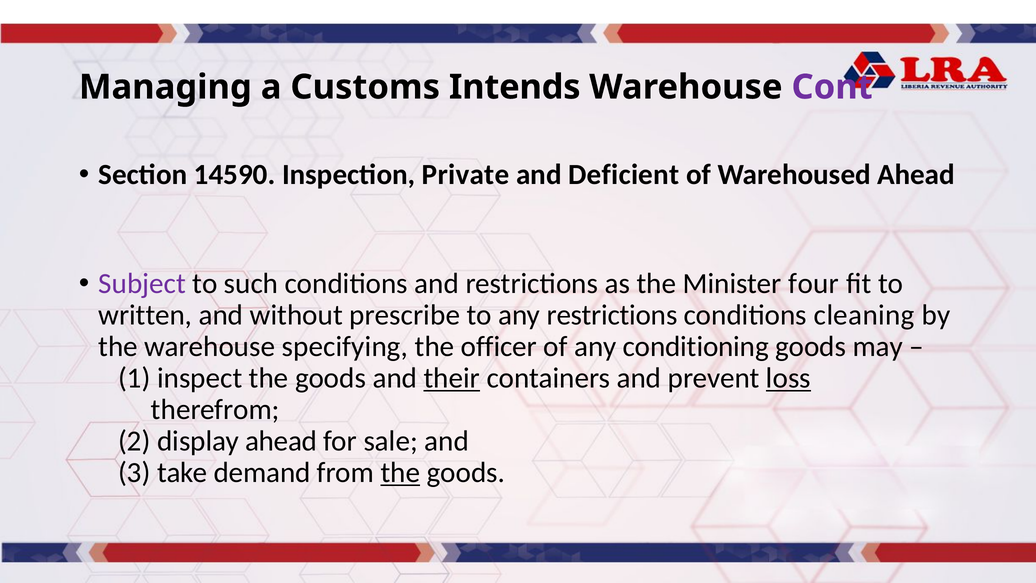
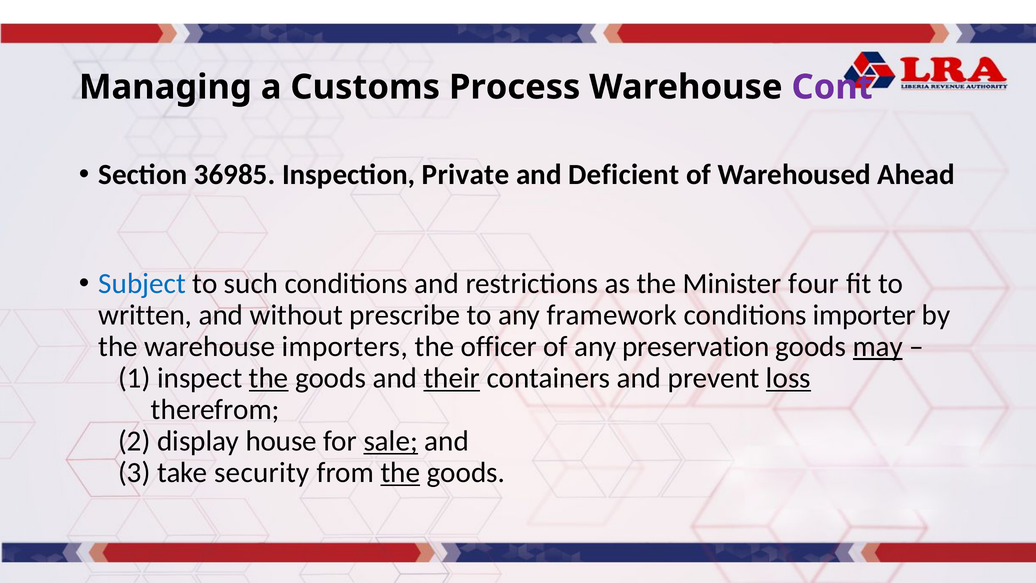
Intends: Intends -> Process (515, 87)
14590: 14590 -> 36985 (235, 175)
Subject colour: purple -> blue (142, 283)
any restrictions: restrictions -> framework (612, 315)
cleaning: cleaning -> importer (864, 315)
specifying: specifying -> importers (345, 346)
conditioning: conditioning -> preservation (696, 346)
may underline: none -> present (878, 346)
the underline: none -> present (269, 378)
display ahead: ahead -> house (281, 441)
sale underline: none -> present (391, 441)
demand: demand -> security (262, 472)
